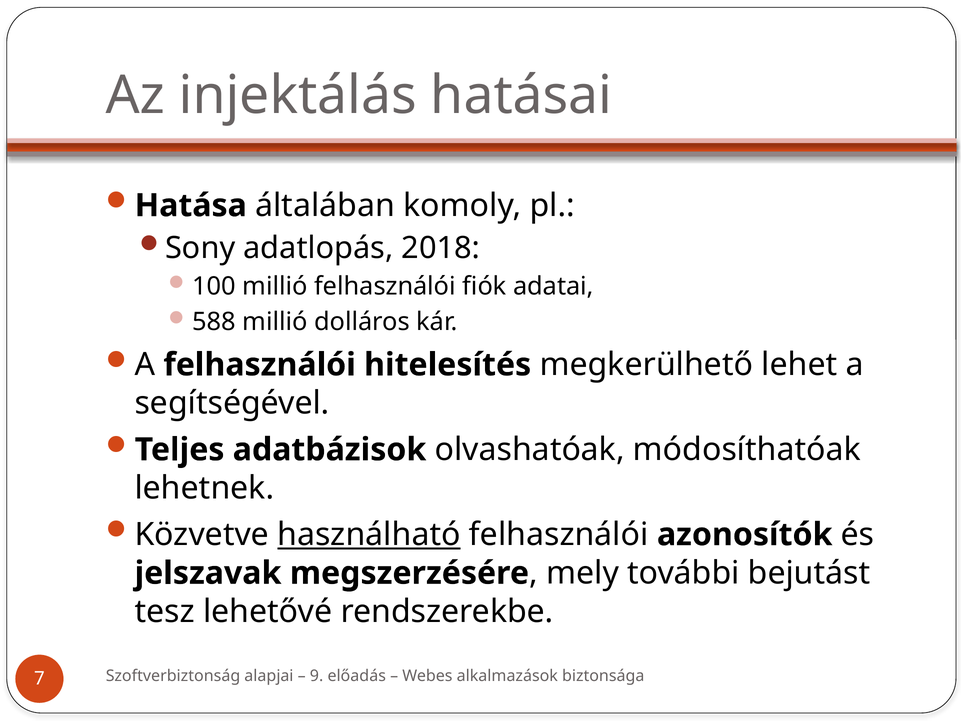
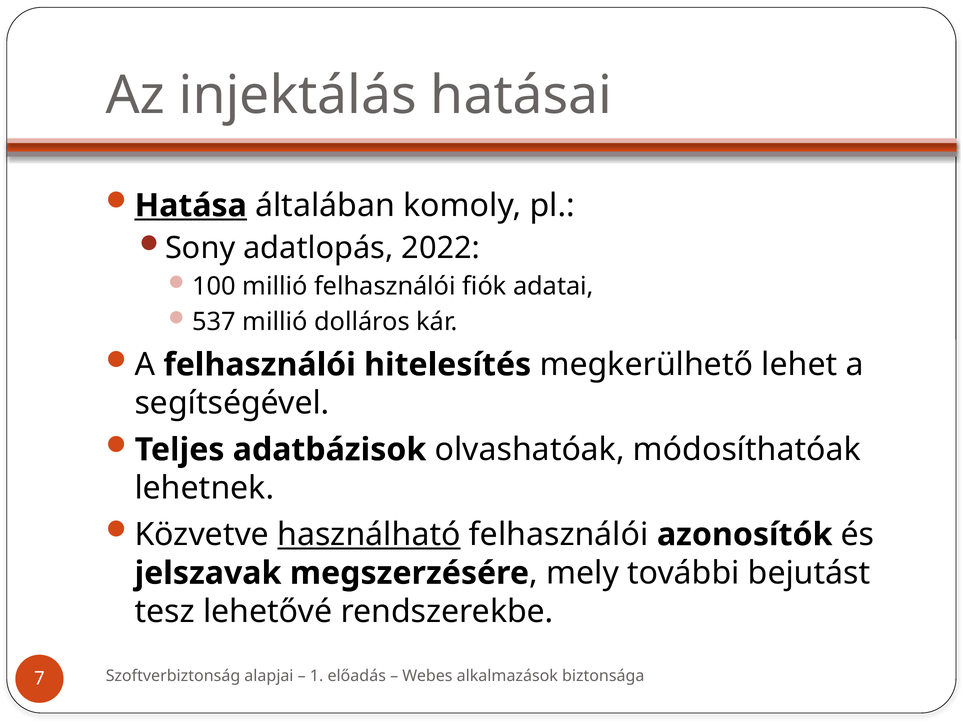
Hatása underline: none -> present (191, 205)
2018: 2018 -> 2022 (441, 248)
588: 588 -> 537 (214, 322)
9: 9 -> 1 (317, 675)
